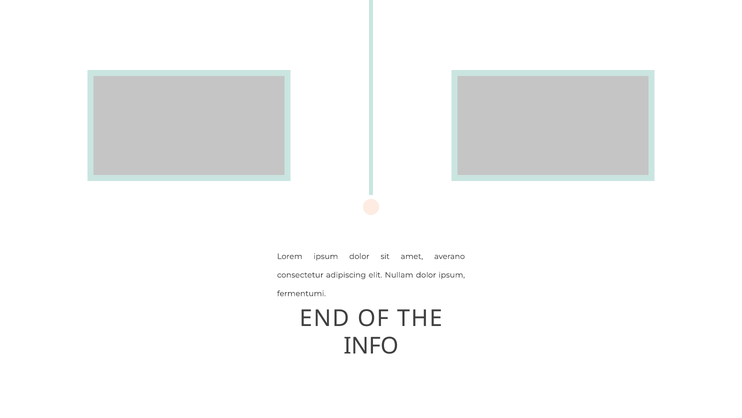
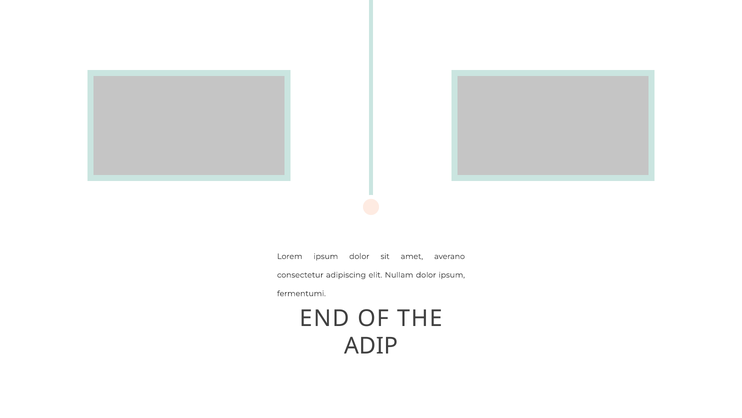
INFO: INFO -> ADIP (371, 346)
